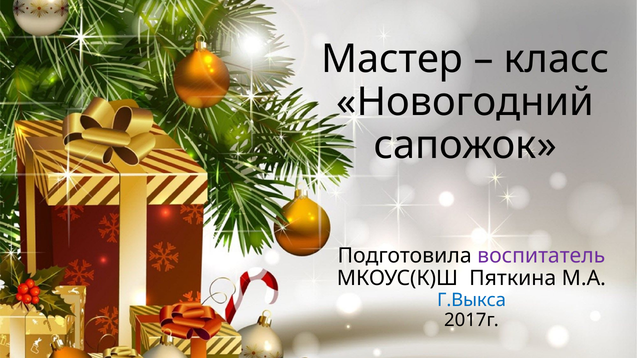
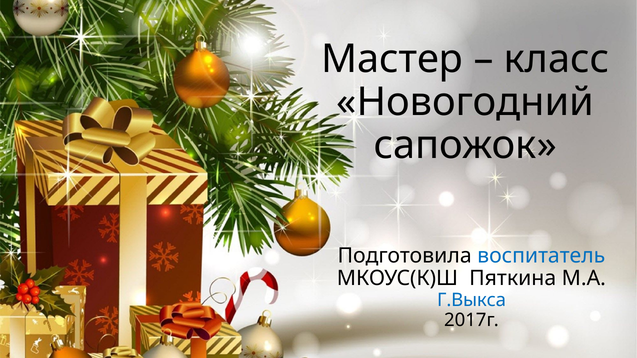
воспитатель colour: purple -> blue (541, 256)
